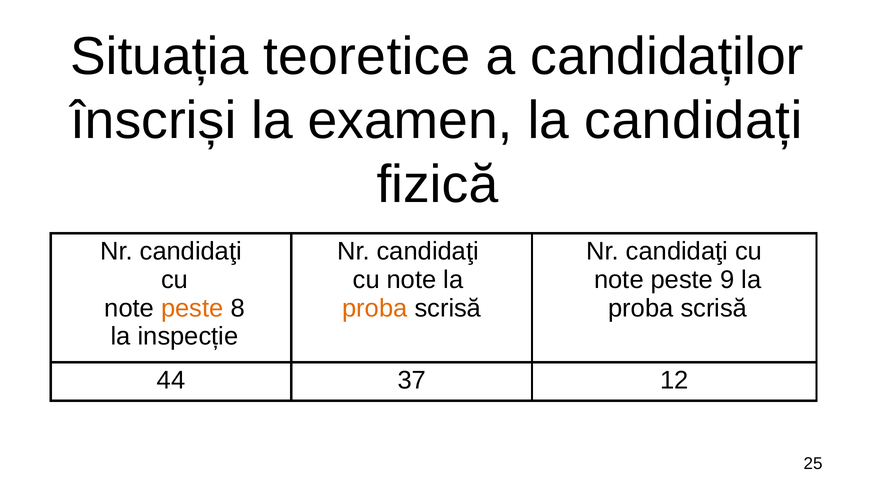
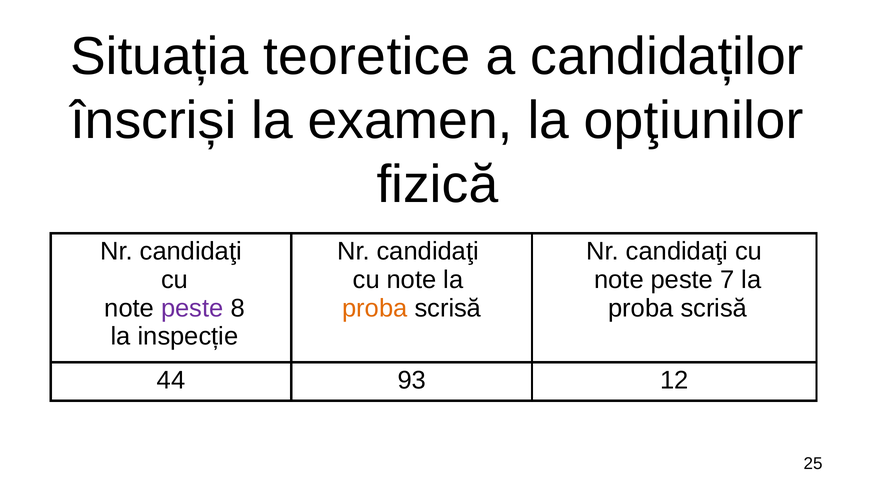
candidați: candidați -> opţiunilor (694, 121)
9: 9 -> 7 (727, 280)
peste colour: orange -> purple (192, 308)
37: 37 -> 93 (412, 380)
